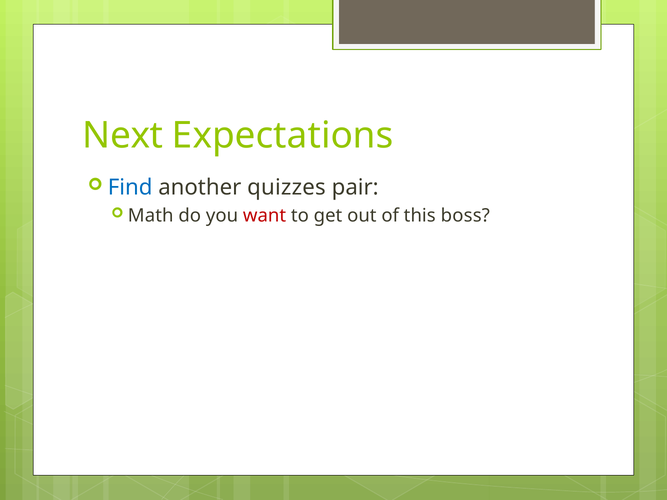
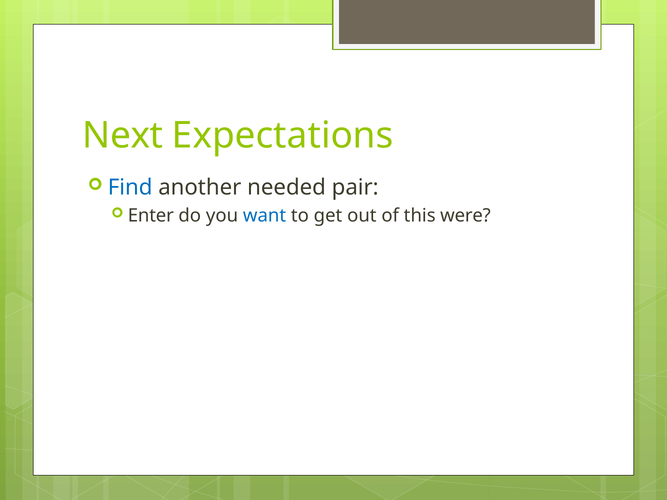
quizzes: quizzes -> needed (287, 188)
Math: Math -> Enter (151, 216)
want colour: red -> blue (265, 216)
boss: boss -> were (465, 216)
